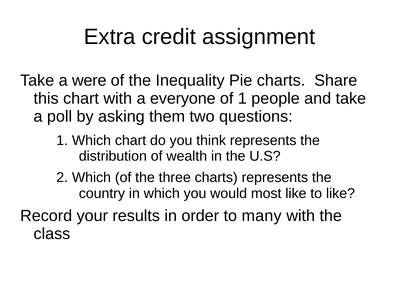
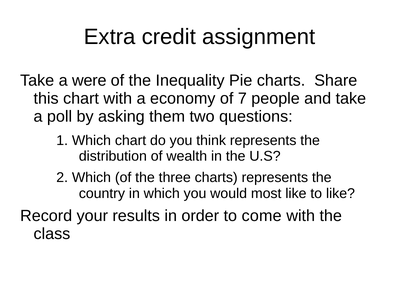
everyone: everyone -> economy (183, 98)
of 1: 1 -> 7 (242, 98)
many: many -> come (262, 216)
